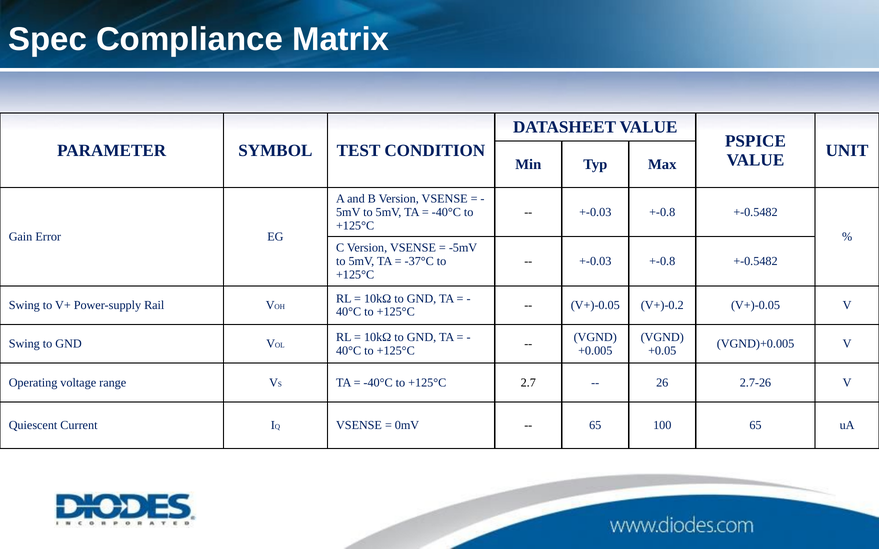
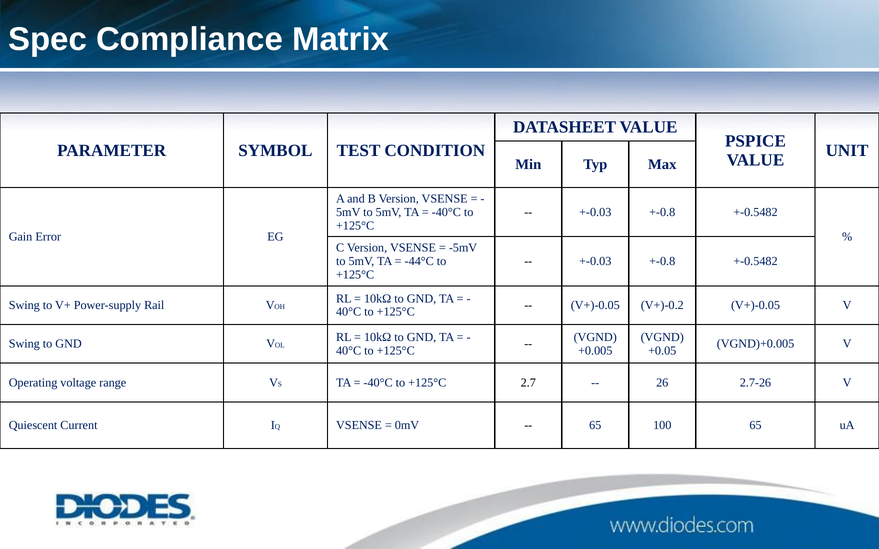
-37°C: -37°C -> -44°C (419, 261)
